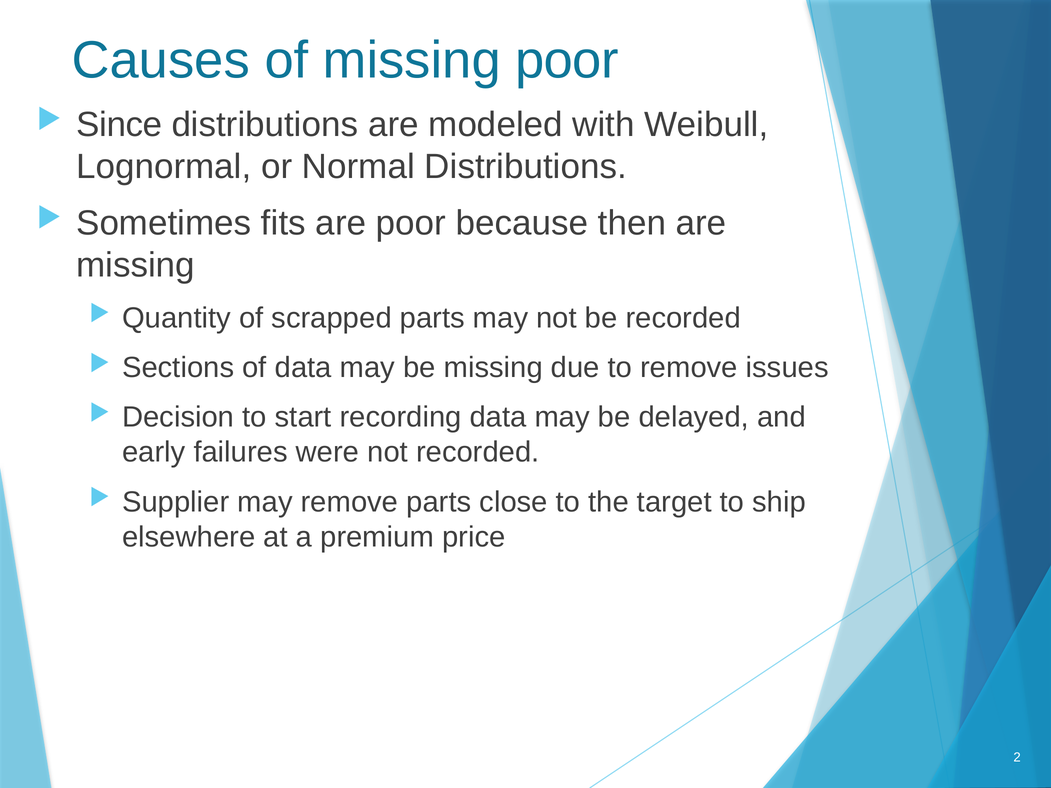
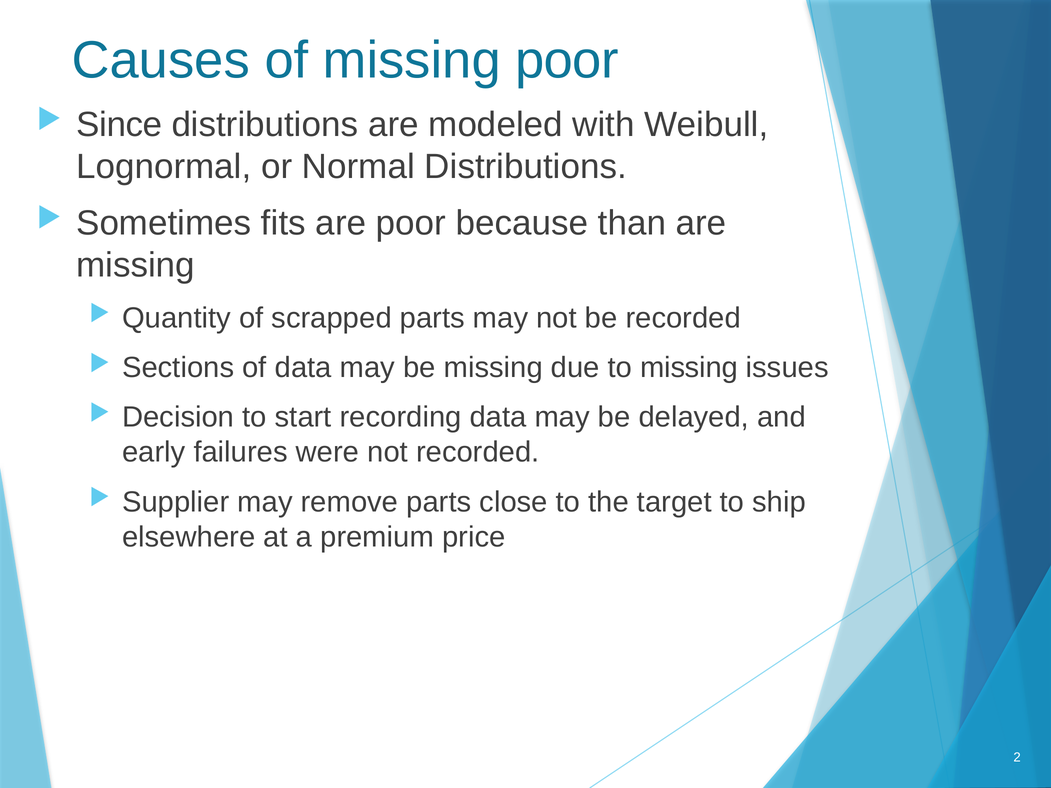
then: then -> than (632, 223)
to remove: remove -> missing (689, 368)
